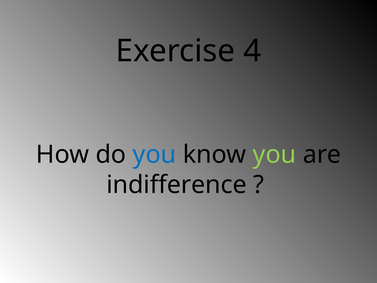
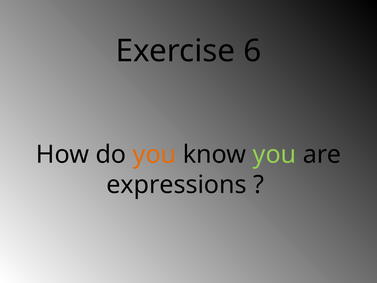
4: 4 -> 6 (252, 51)
you colour: blue -> orange (154, 154)
indifference: indifference -> expressions (176, 185)
